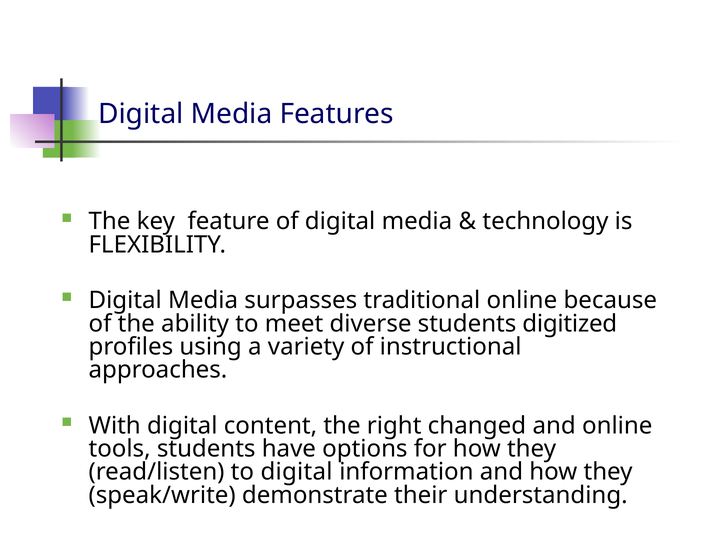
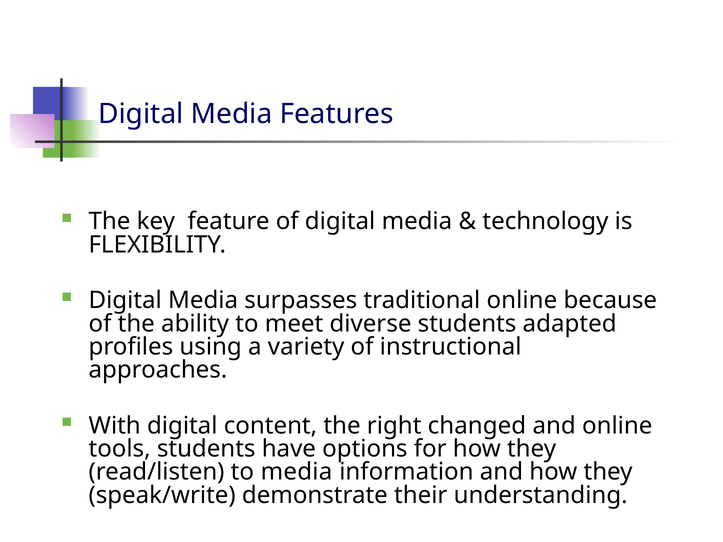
digitized: digitized -> adapted (570, 324)
to digital: digital -> media (297, 472)
